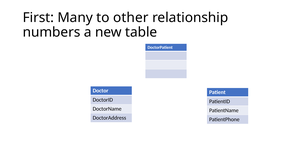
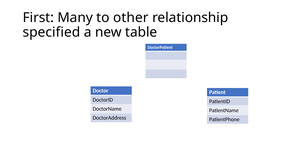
numbers: numbers -> specified (51, 32)
